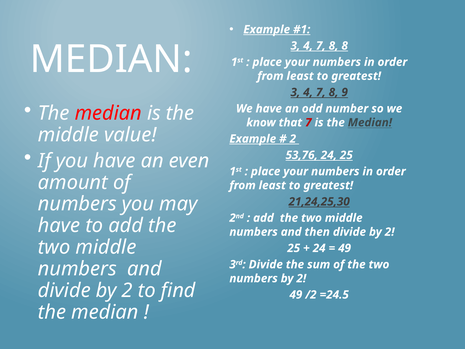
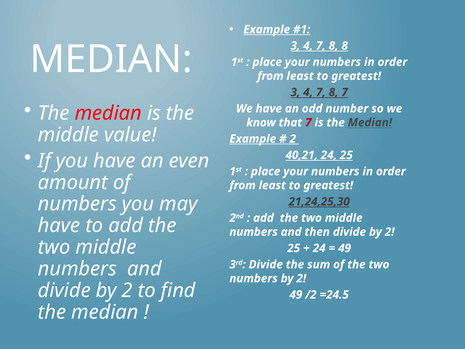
8 9: 9 -> 7 (345, 92)
53,76: 53,76 -> 40,21 (302, 155)
